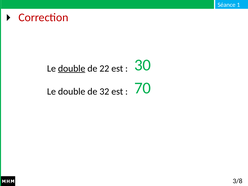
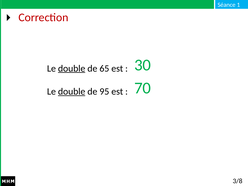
22: 22 -> 65 (104, 68)
double underline: none -> present (72, 92)
32: 32 -> 95 (104, 92)
